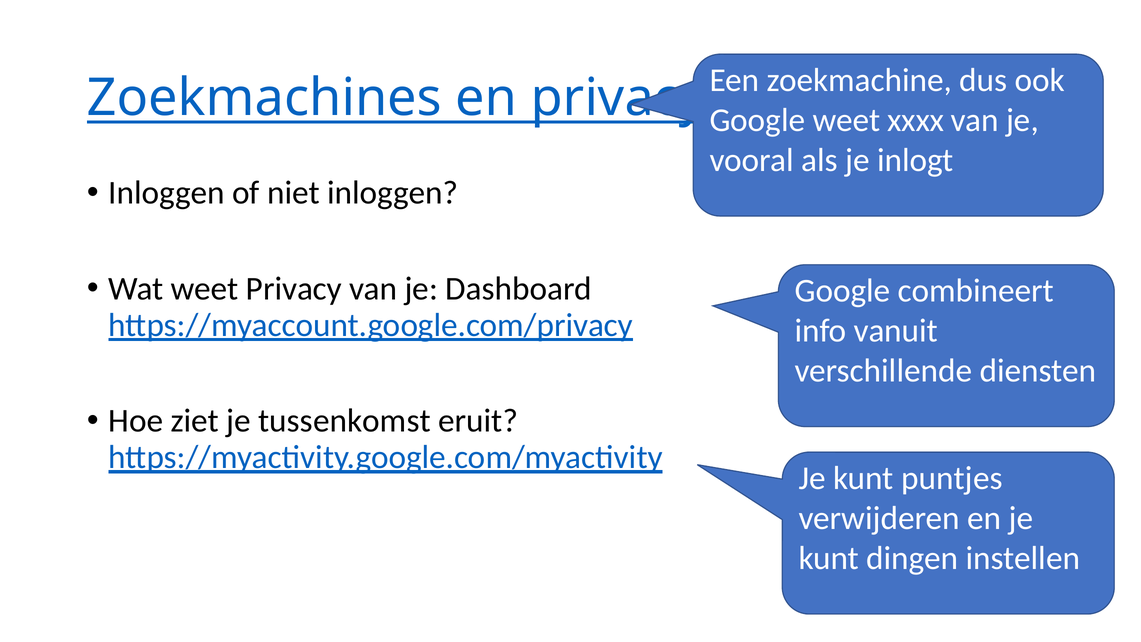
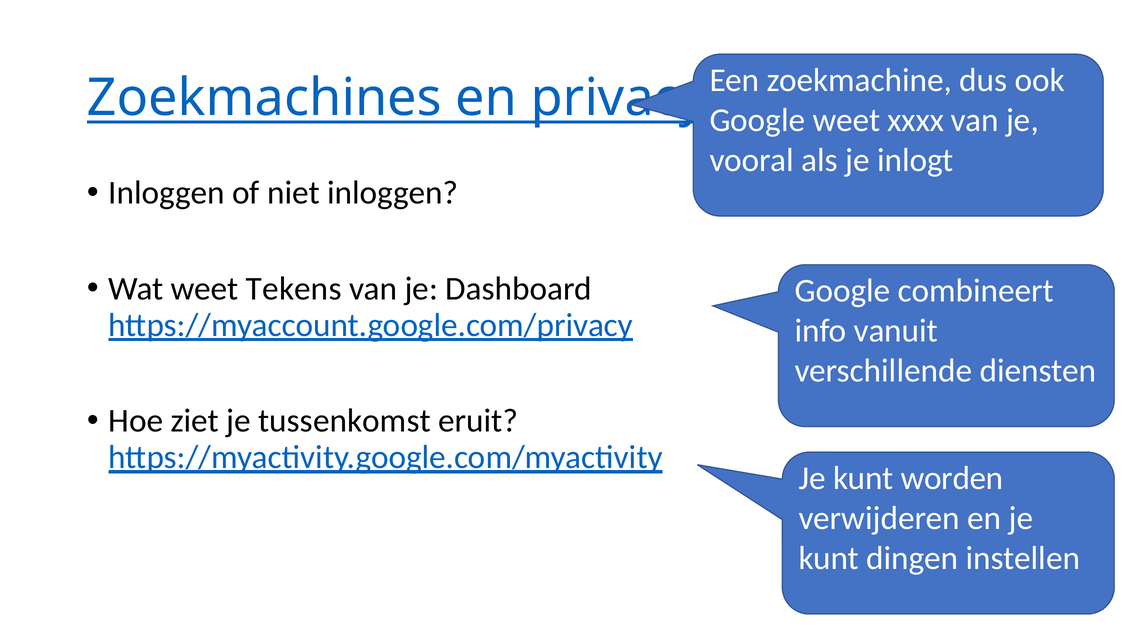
weet Privacy: Privacy -> Tekens (294, 289)
puntjes: puntjes -> worden (952, 478)
